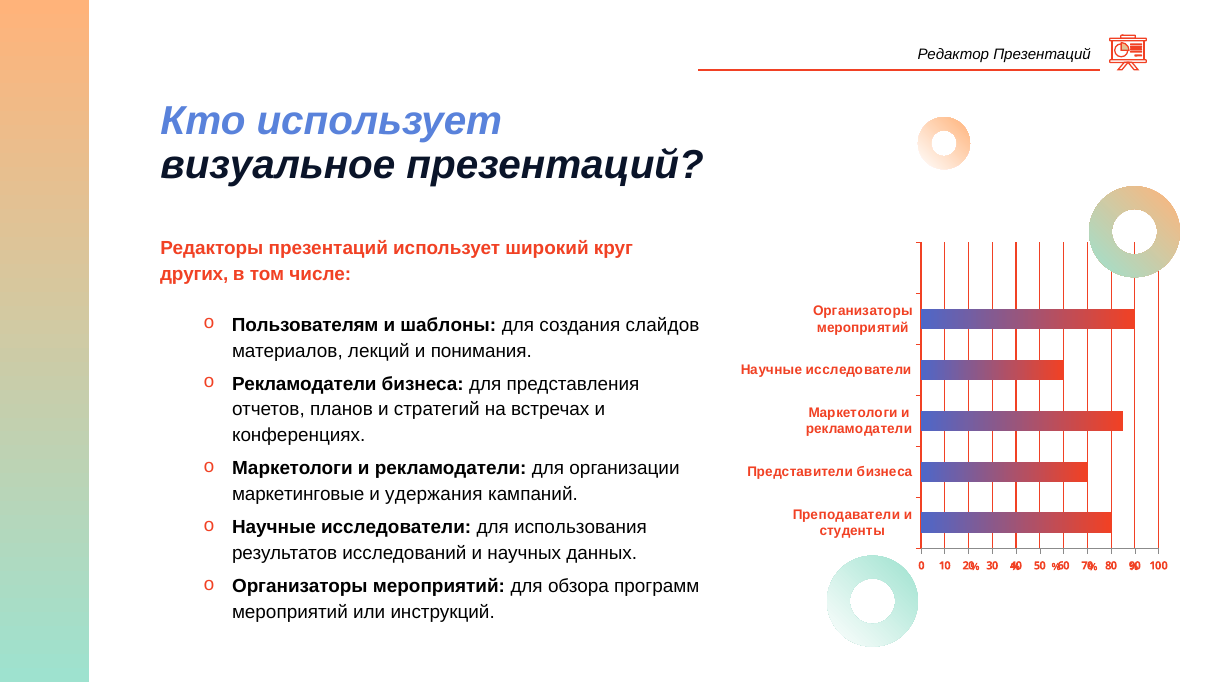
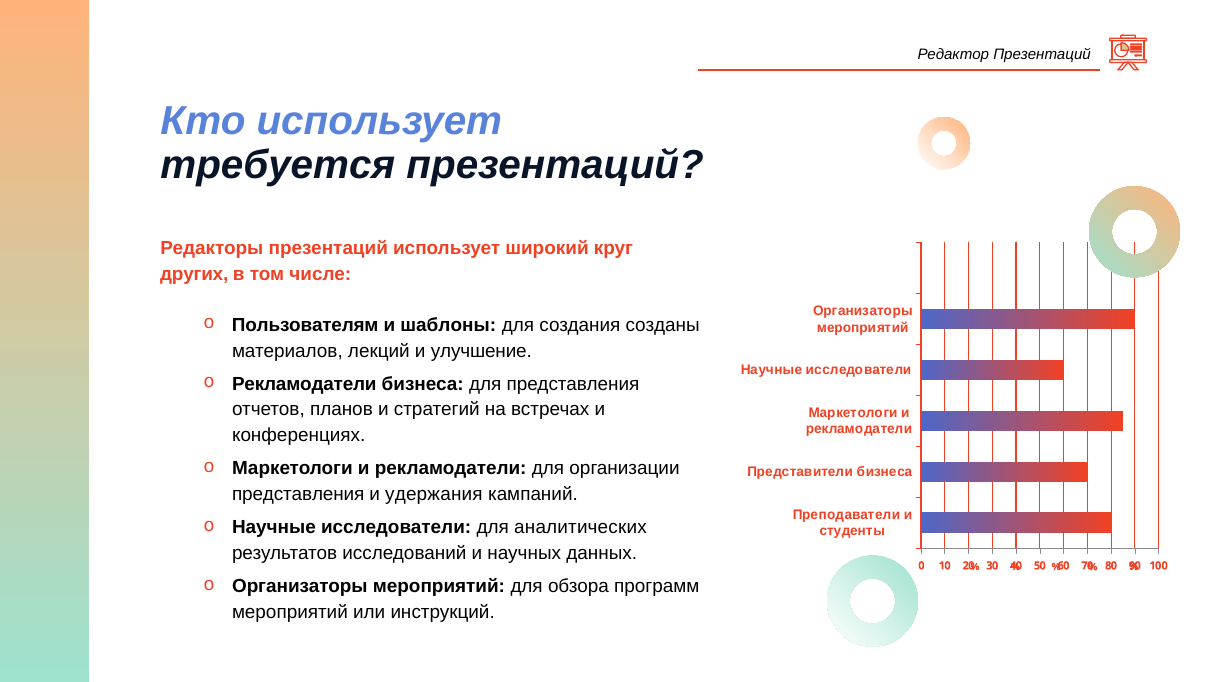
визуальное: визуальное -> требуется (278, 165)
слайдов: слайдов -> созданы (663, 325)
понимания: понимания -> улучшение (481, 351)
маркетинговые: маркетинговые -> представления (298, 494)
использования: использования -> аналитических (580, 527)
